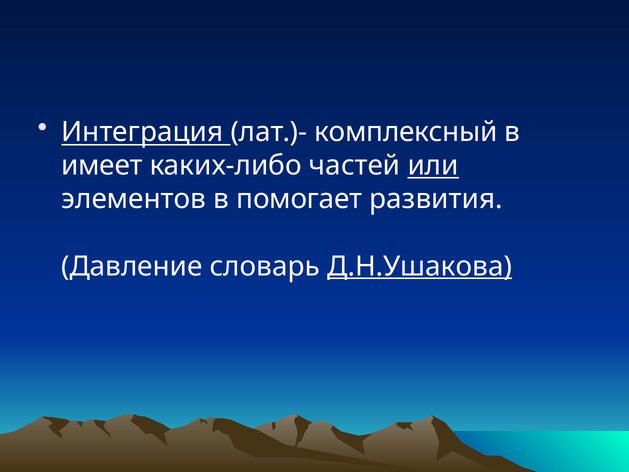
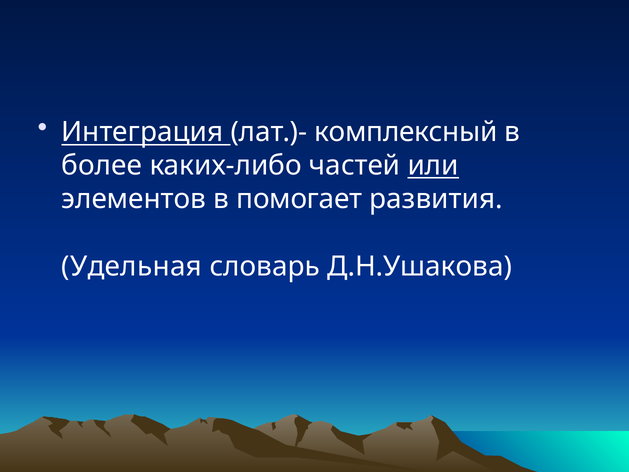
имеет: имеет -> более (102, 166)
Давление: Давление -> Удельная (132, 266)
Д.Н.Ушакова underline: present -> none (420, 266)
